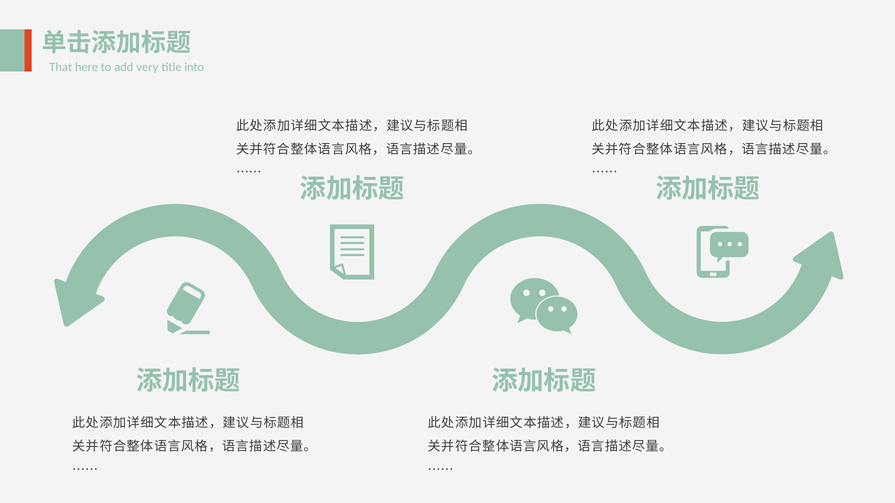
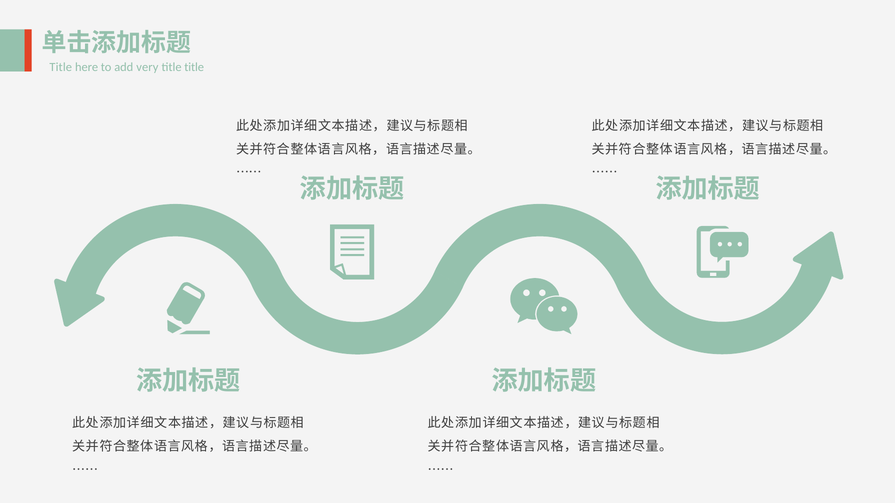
That: That -> Title (61, 67)
title into: into -> title (194, 67)
